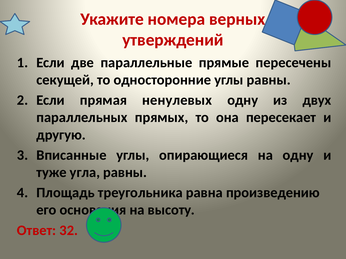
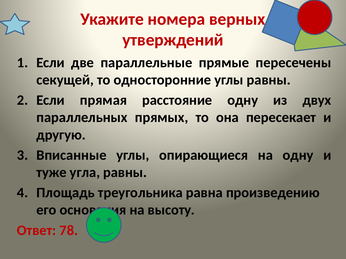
ненулевых: ненулевых -> расстояние (177, 100)
32: 32 -> 78 (69, 231)
